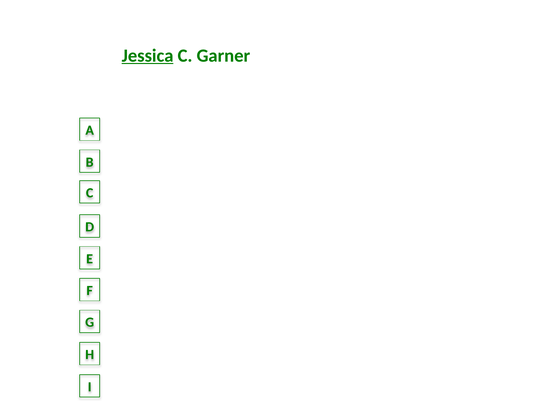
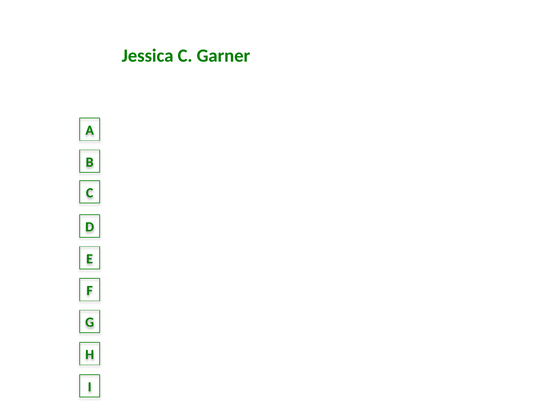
Jessica underline: present -> none (148, 56)
